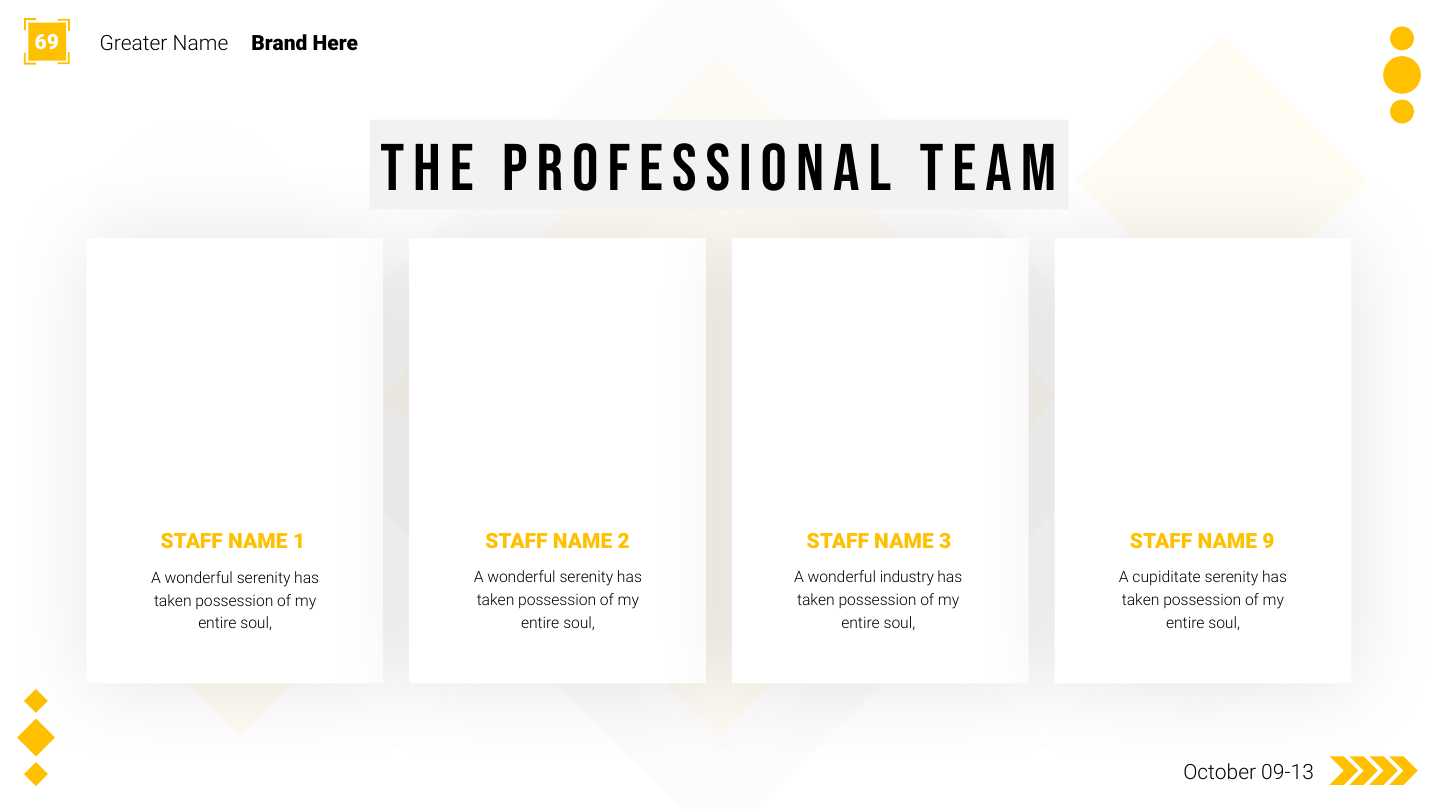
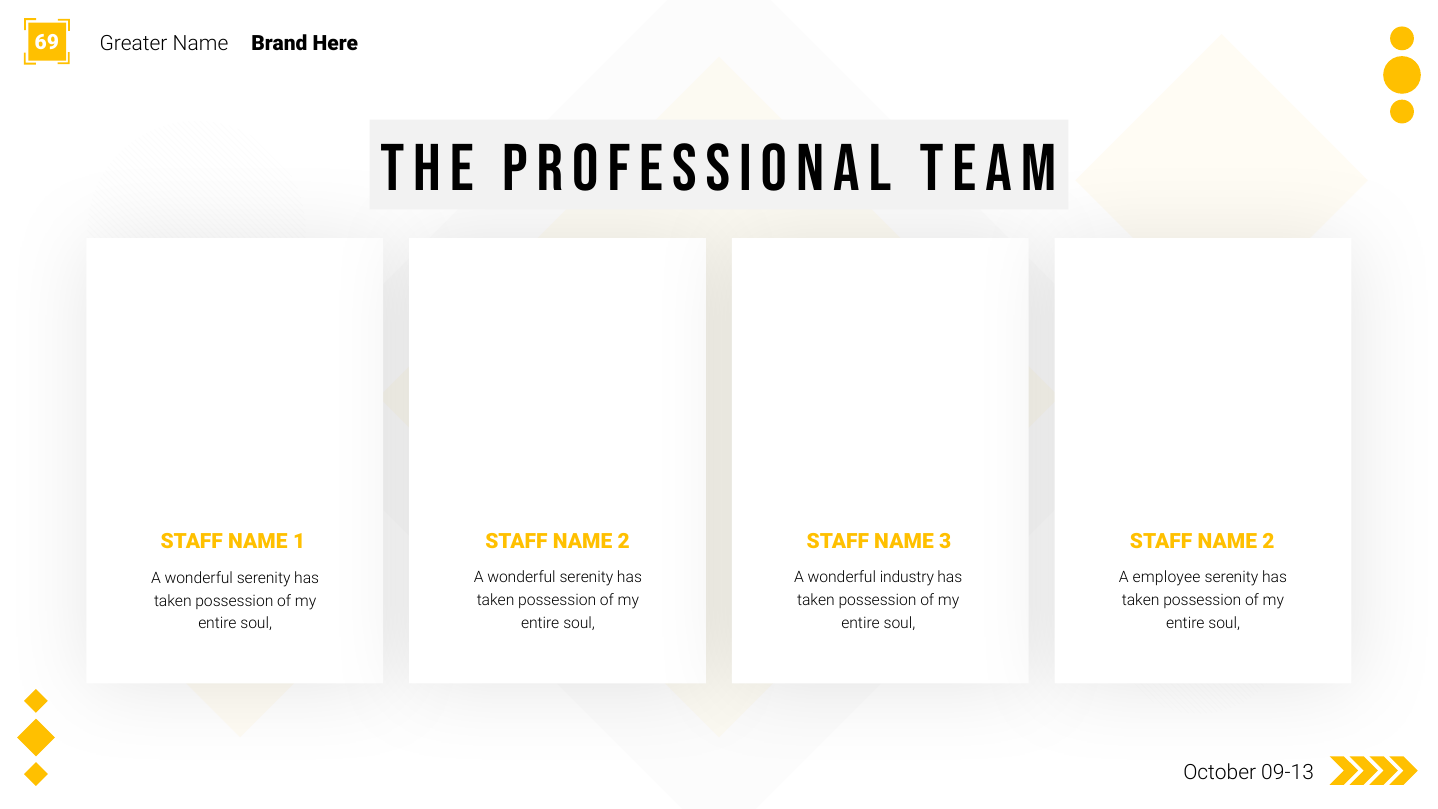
9: 9 -> 2 (1268, 541)
cupiditate: cupiditate -> employee (1167, 578)
